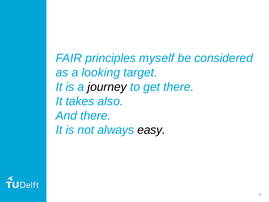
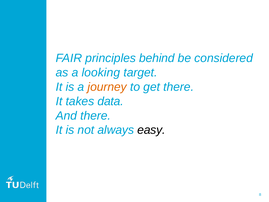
myself: myself -> behind (157, 58)
journey colour: black -> orange (107, 87)
also: also -> data (111, 101)
